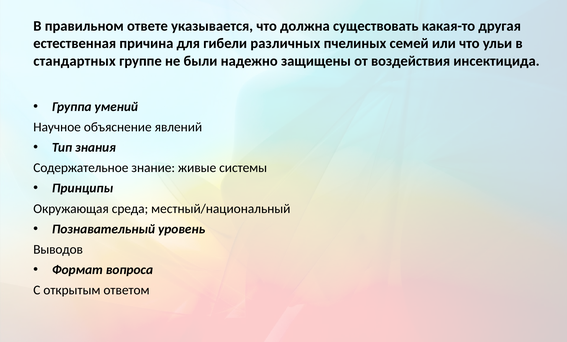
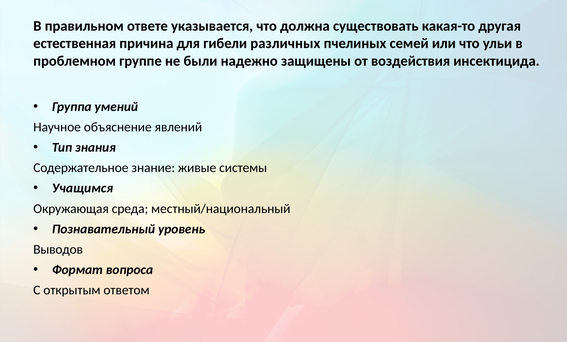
стандартных: стандартных -> проблемном (75, 61)
Принципы: Принципы -> Учащимся (83, 188)
